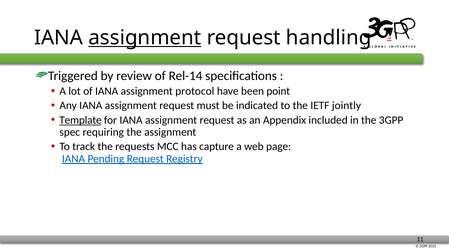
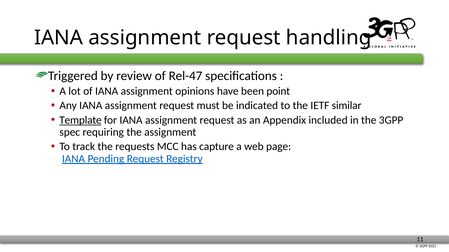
assignment underline: present -> none (145, 38)
Rel-14: Rel-14 -> Rel-47 (185, 76)
protocol: protocol -> opinions (195, 91)
jointly: jointly -> similar (347, 106)
